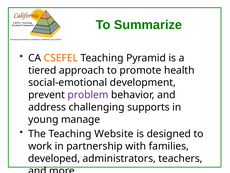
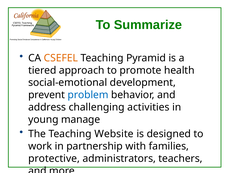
problem colour: purple -> blue (88, 95)
supports: supports -> activities (148, 107)
developed: developed -> protective (54, 158)
